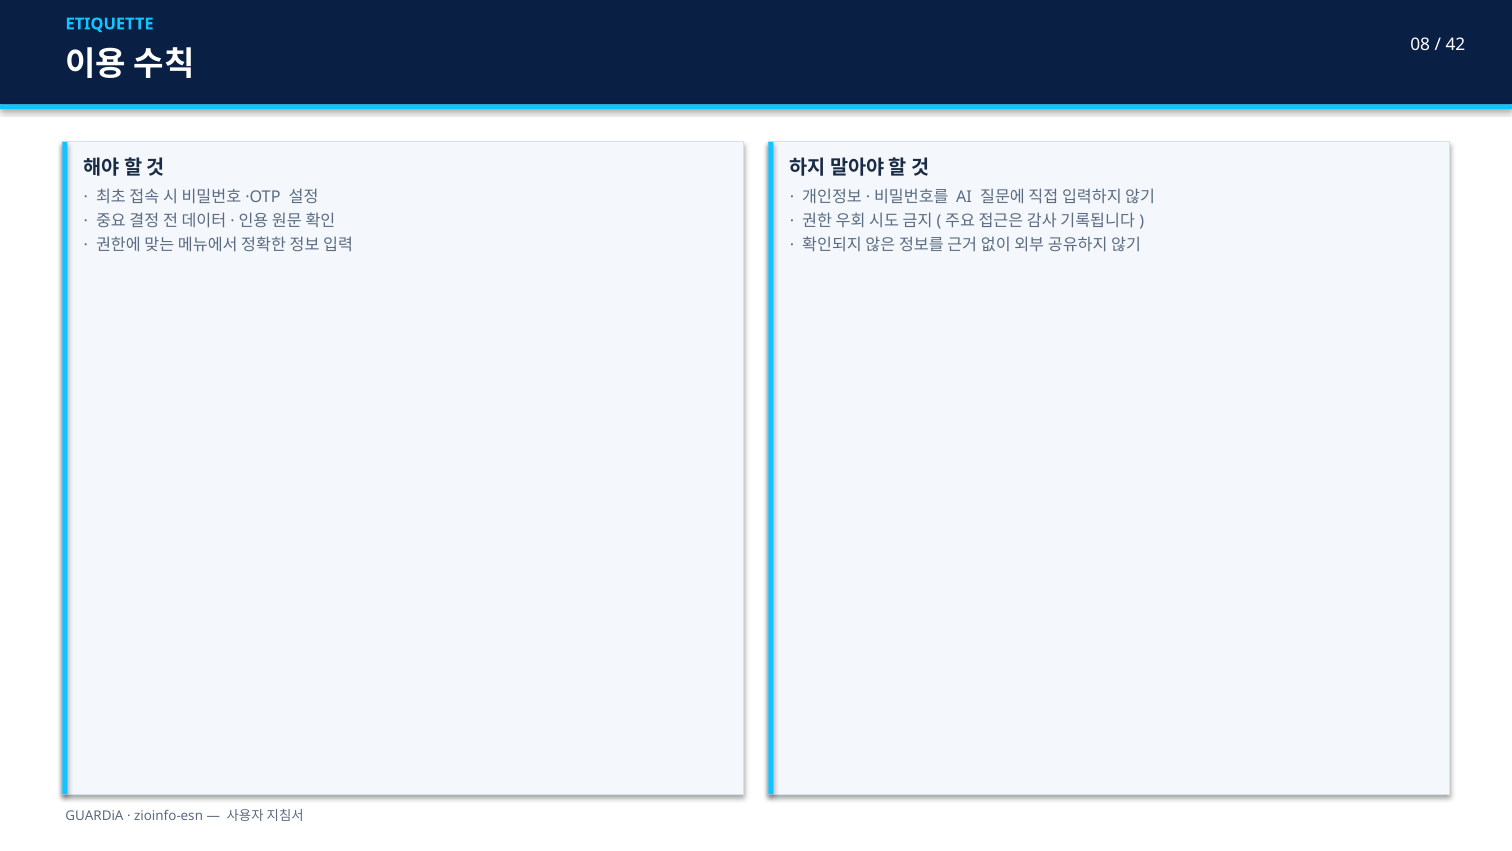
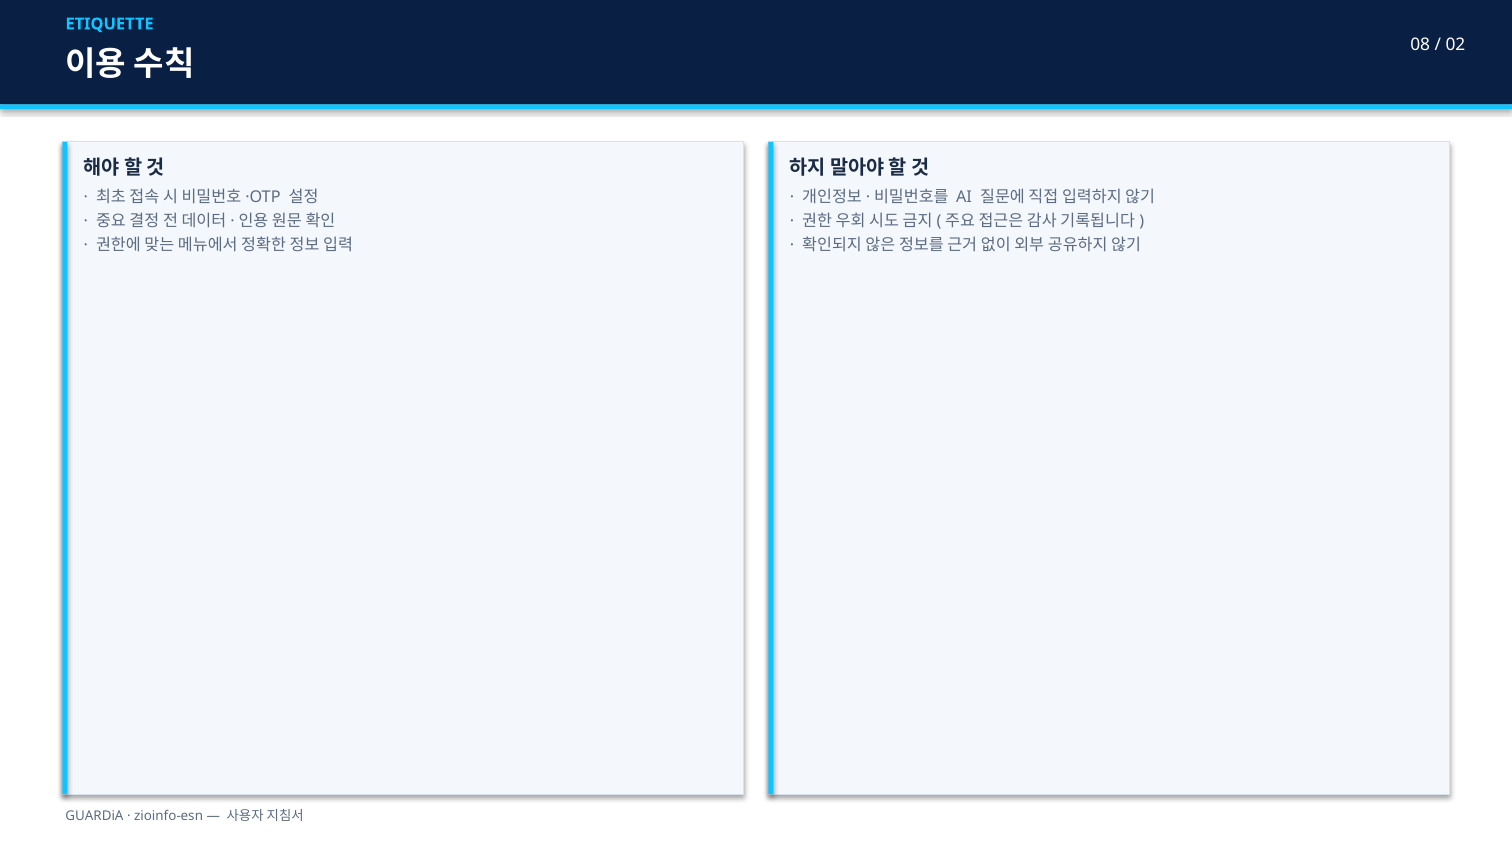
42: 42 -> 02 (1455, 45)
